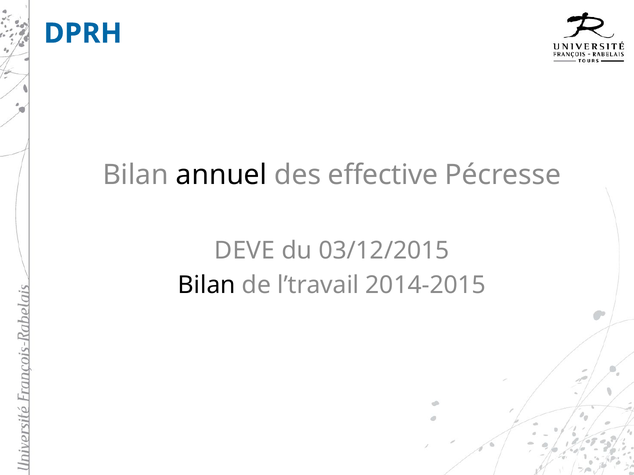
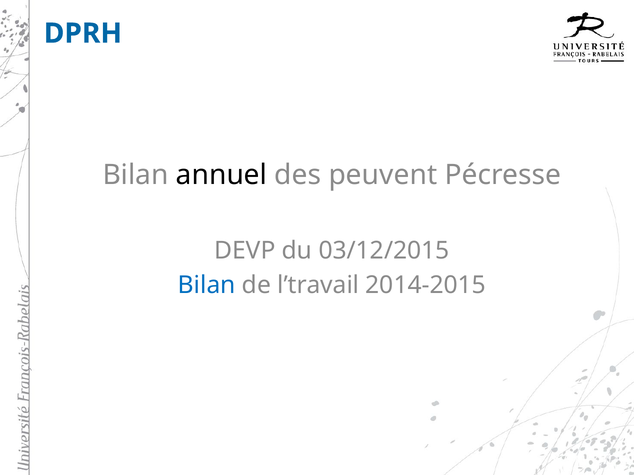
effective: effective -> peuvent (383, 175)
DEVE: DEVE -> DEVP (245, 251)
Bilan colour: black -> blue (207, 285)
